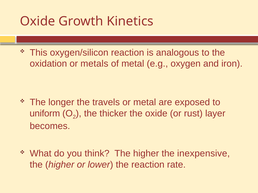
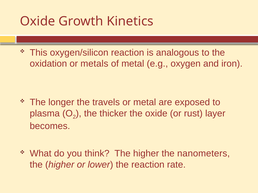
uniform: uniform -> plasma (45, 114)
inexpensive: inexpensive -> nanometers (203, 154)
